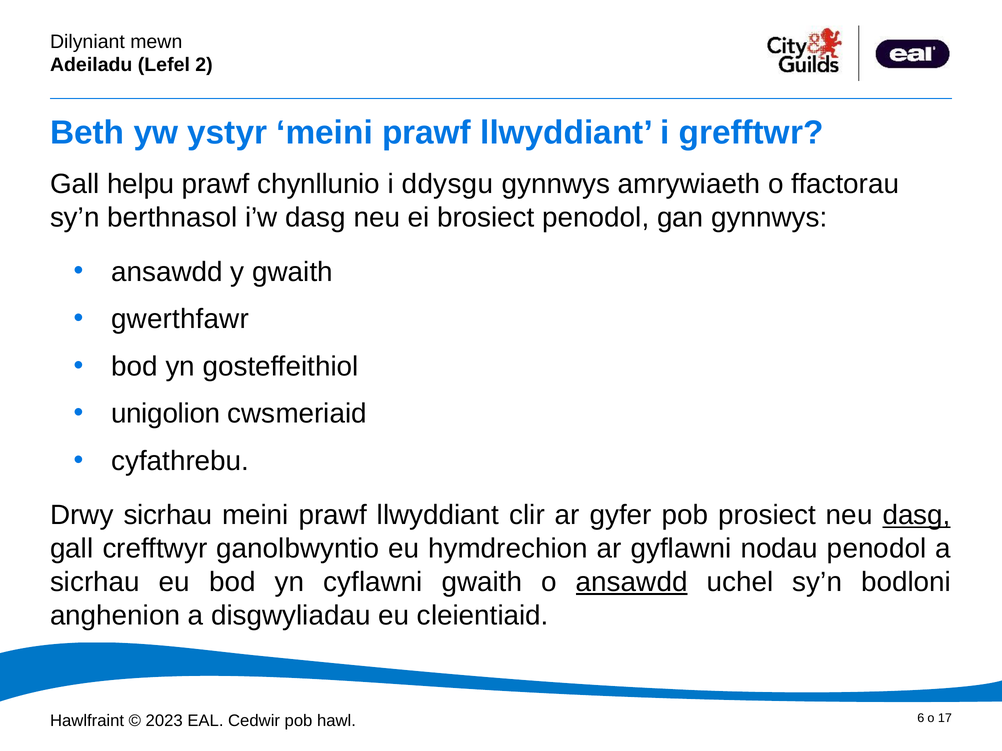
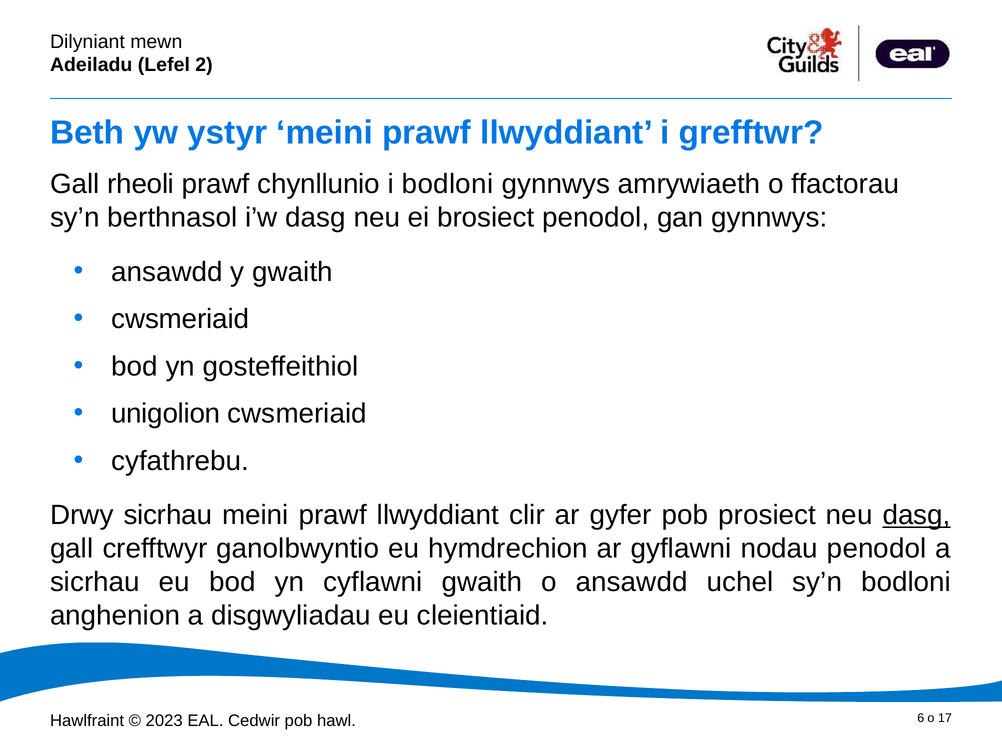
helpu: helpu -> rheoli (141, 184)
i ddysgu: ddysgu -> bodloni (447, 184)
gwerthfawr: gwerthfawr -> cwsmeriaid (180, 319)
ansawdd underline: present -> none (632, 582)
